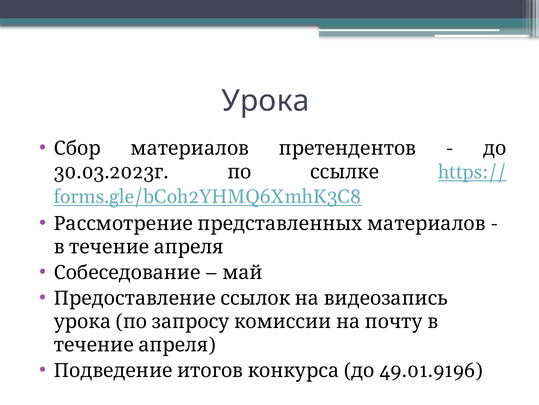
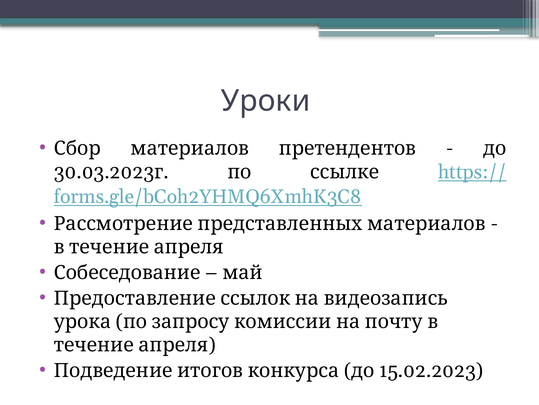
Урока: Урока -> Уроки (266, 101)
49.01.9196: 49.01.9196 -> 15.02.2023 (431, 370)
